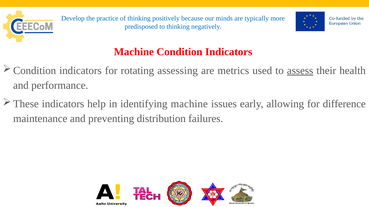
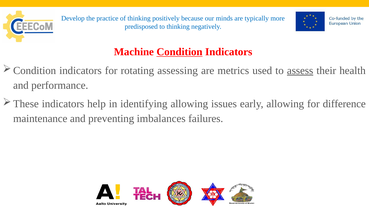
Condition underline: none -> present (179, 52)
identifying machine: machine -> allowing (189, 104)
distribution: distribution -> imbalances (161, 119)
